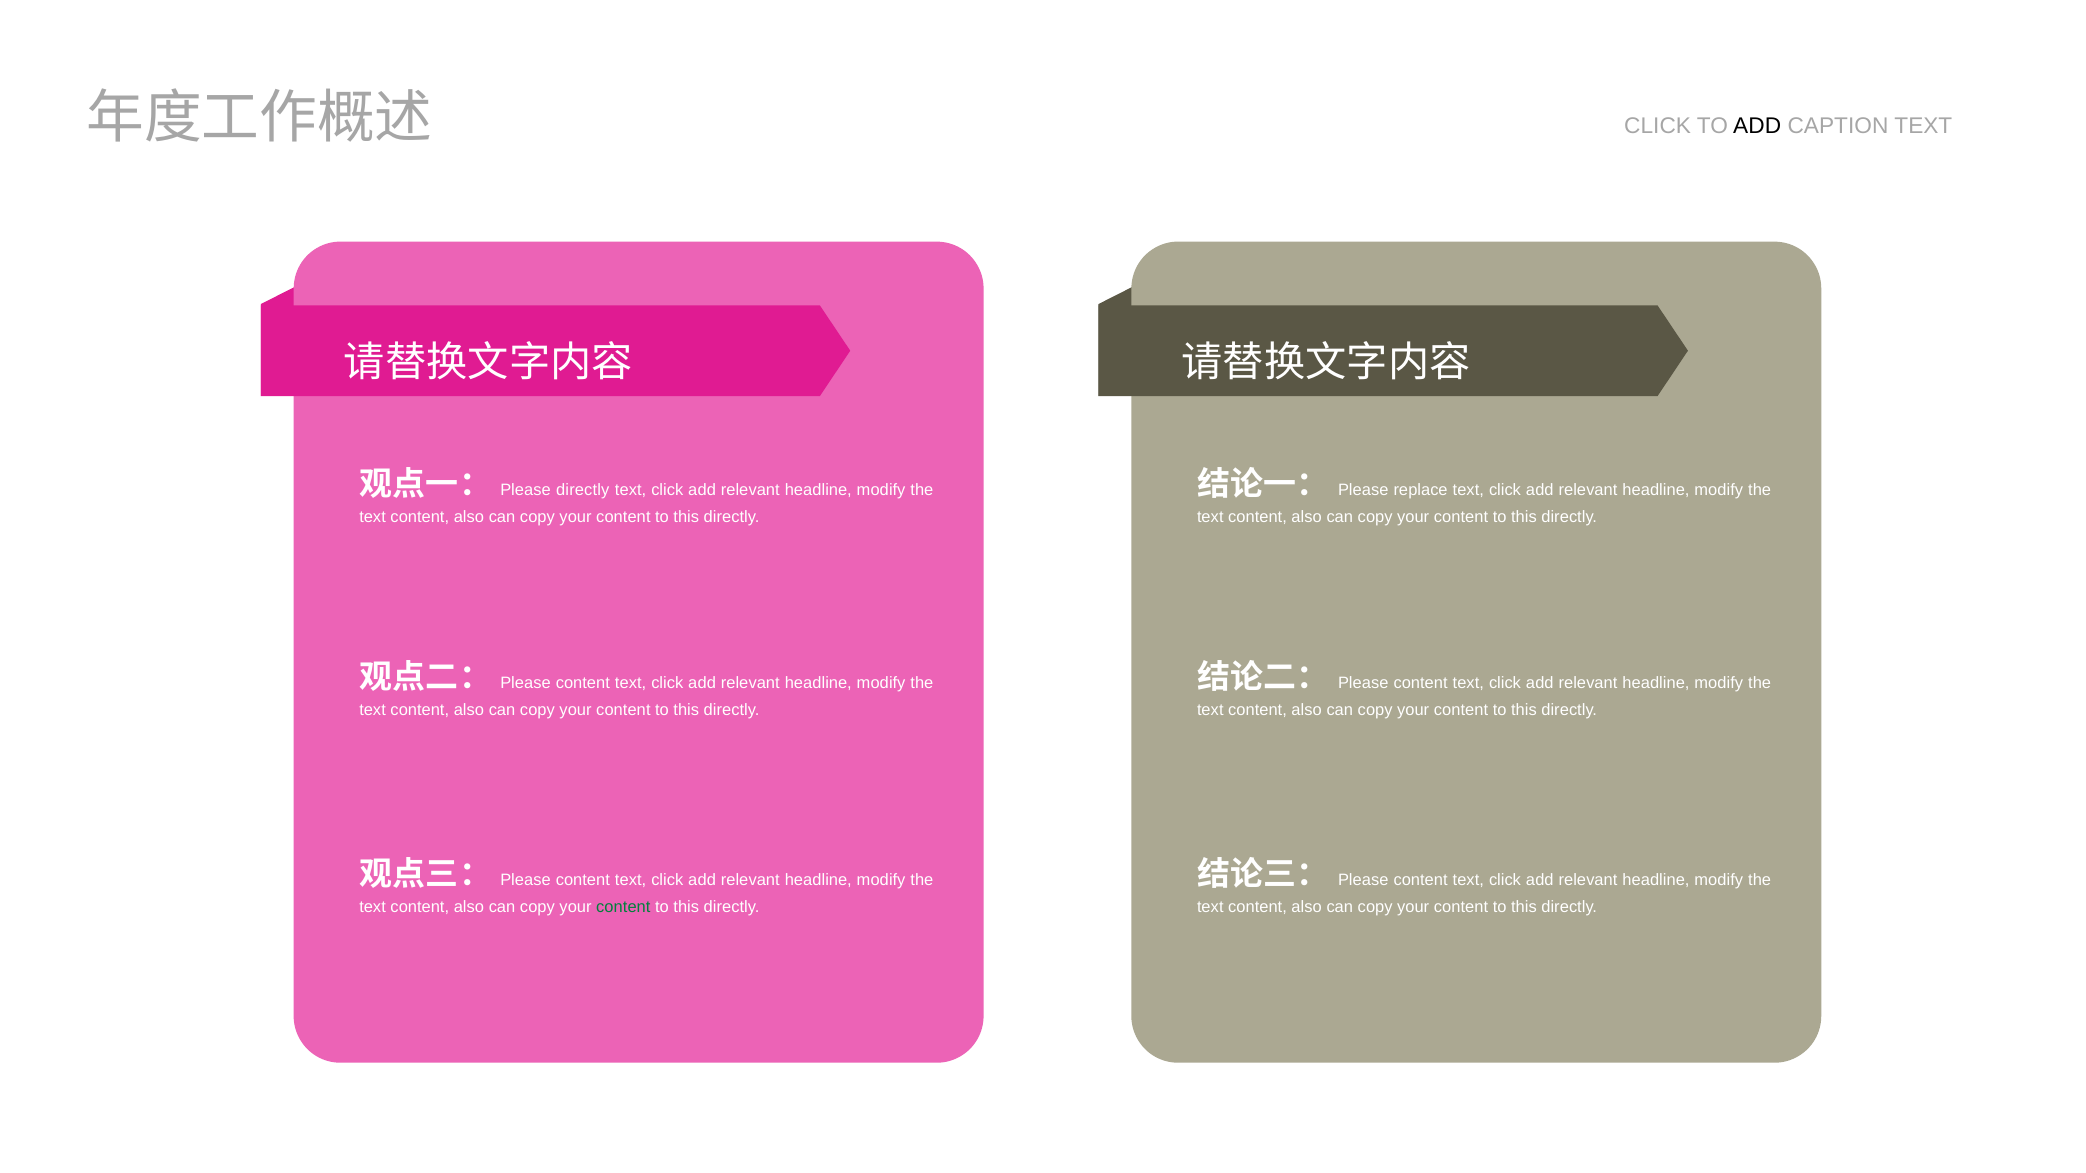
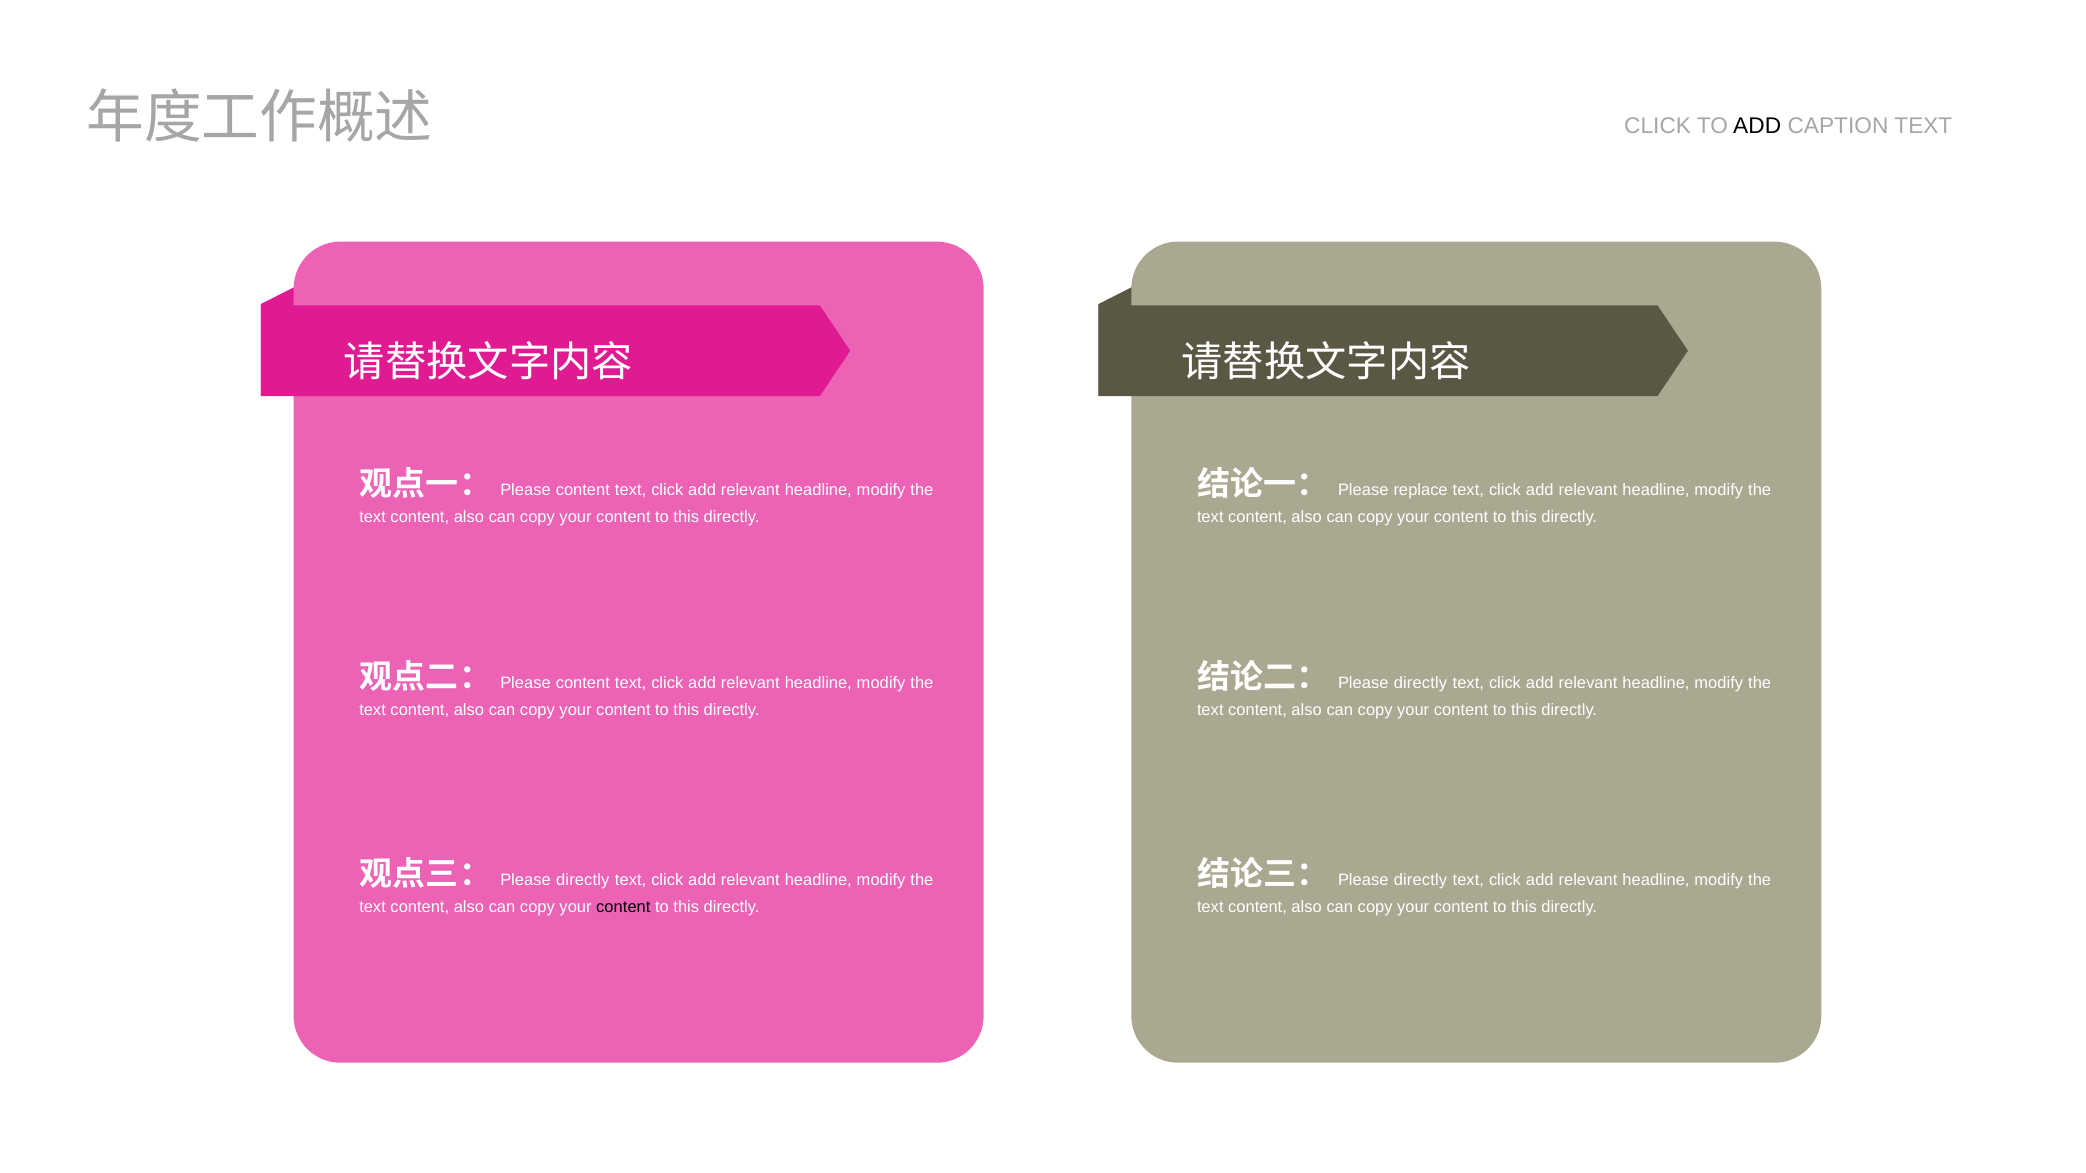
directly: directly -> content (583, 491)
content: content -> directly (1420, 683)
content: content -> directly (583, 881)
content: content -> directly (1420, 881)
content colour: green -> black (623, 908)
